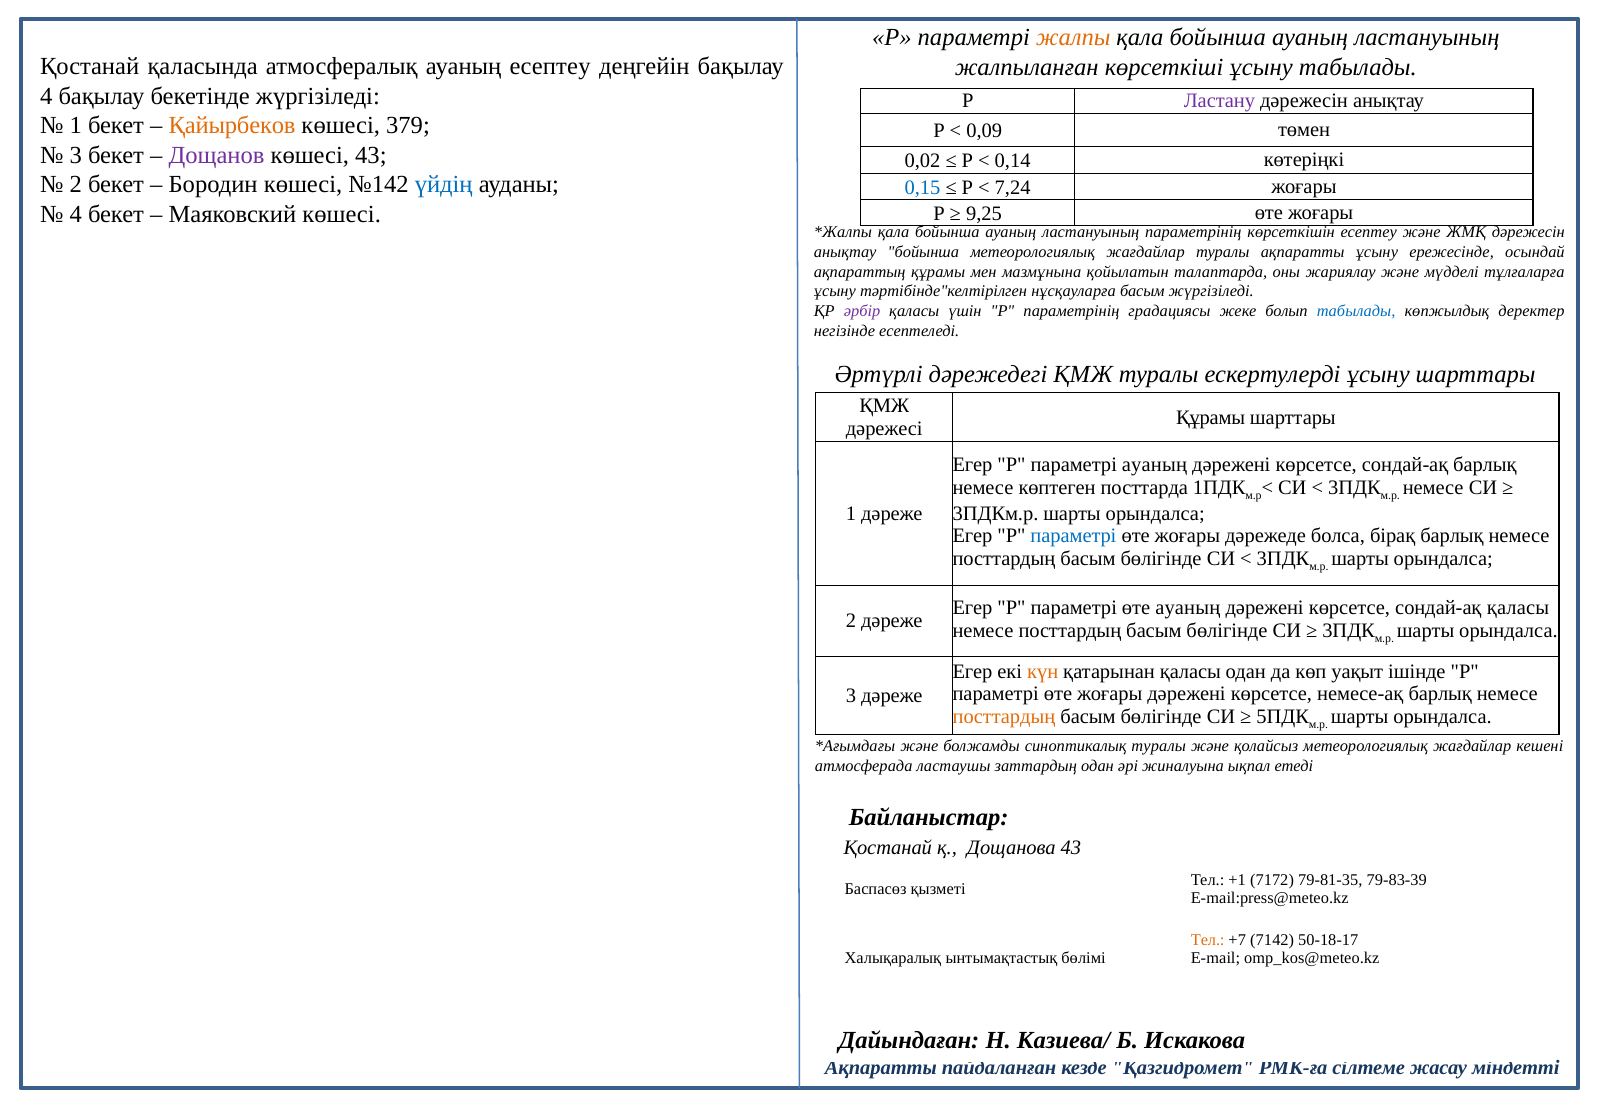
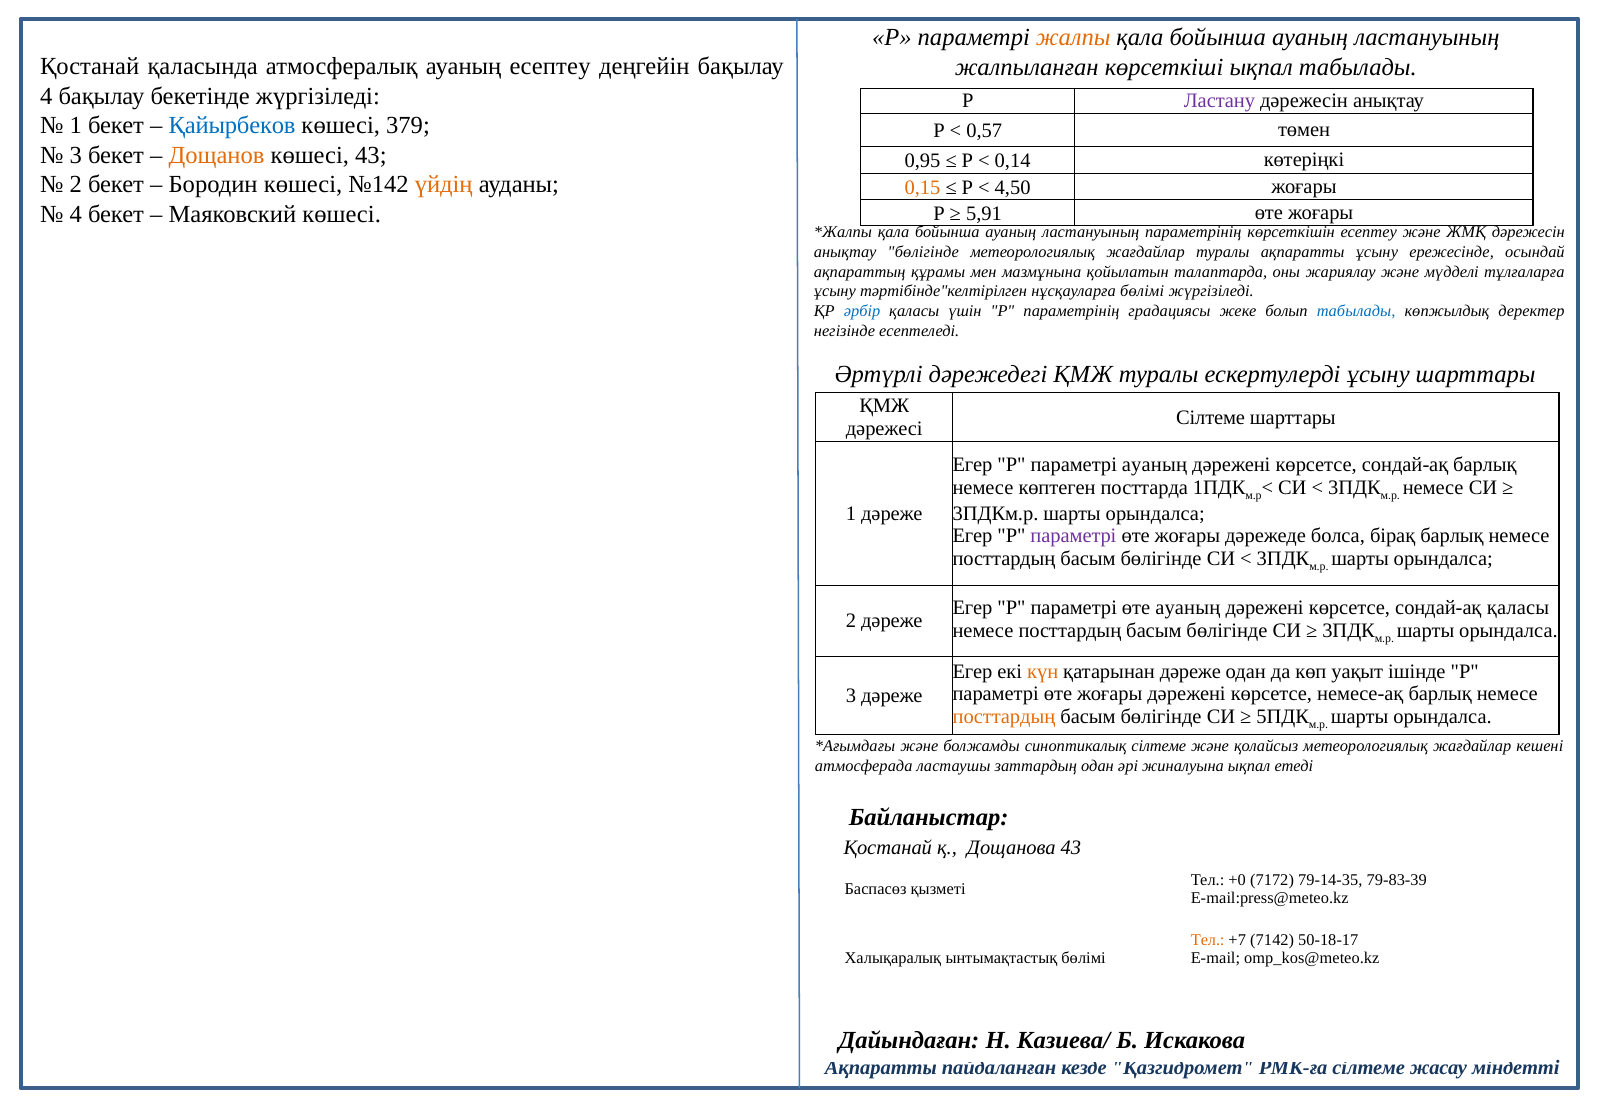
көрсеткіші ұсыну: ұсыну -> ықпал (1261, 67)
Қайырбеков colour: orange -> blue (232, 126)
0,09: 0,09 -> 0,57 (984, 131)
Дощанов colour: purple -> orange (217, 155)
0,02: 0,02 -> 0,95 (923, 161)
үйдің colour: blue -> orange (444, 185)
0,15 colour: blue -> orange (923, 187)
7,24: 7,24 -> 4,50 (1013, 187)
9,25: 9,25 -> 5,91 (984, 214)
анықтау бойынша: бойынша -> бөлігінде (923, 252)
нұсқауларға басым: басым -> бөлімі (1142, 291)
әрбір colour: purple -> blue (862, 311)
Құрамы: Құрамы -> Сілтеме (1211, 417)
параметрі colour: blue -> purple (1073, 536)
қатарынан қаласы: қаласы -> дәреже (1190, 671)
синоптикалық туралы: туралы -> сілтеме (1159, 746)
+1: +1 -> +0 (1237, 880)
79-81-35: 79-81-35 -> 79-14-35 (1330, 880)
